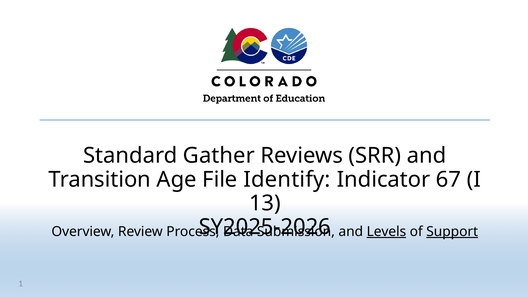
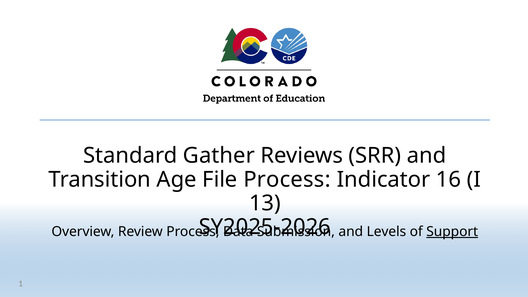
File Identify: Identify -> Process (287, 179)
67: 67 -> 16 (449, 179)
Levels underline: present -> none (386, 232)
